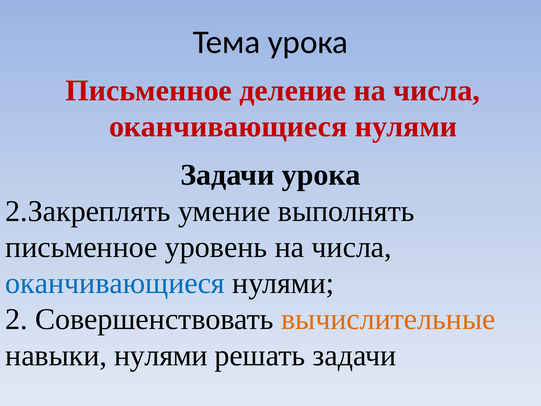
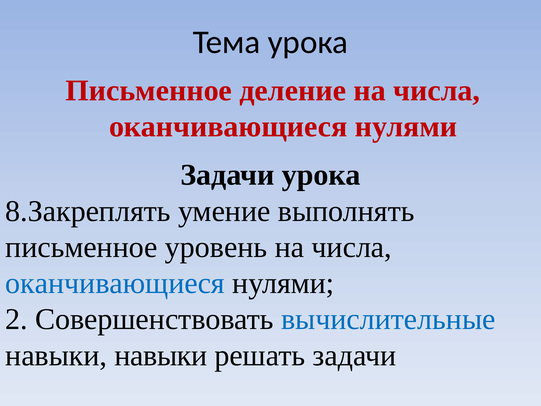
2.Закреплять: 2.Закреплять -> 8.Закреплять (88, 211)
вычислительные colour: orange -> blue (388, 319)
навыки нулями: нулями -> навыки (161, 355)
